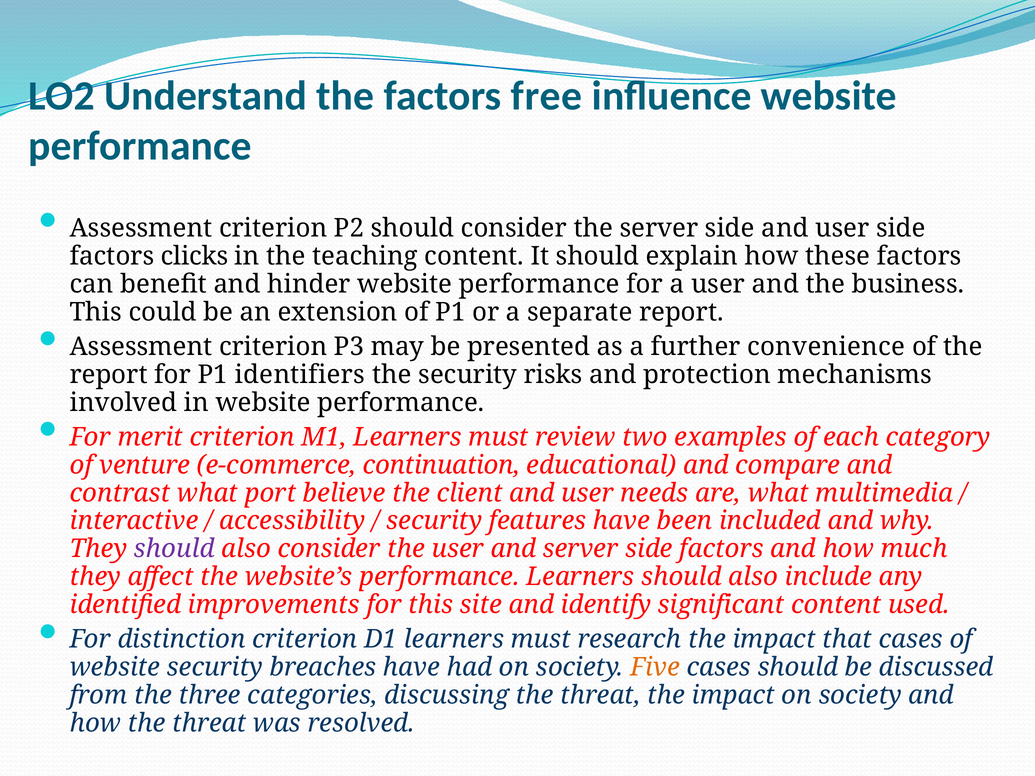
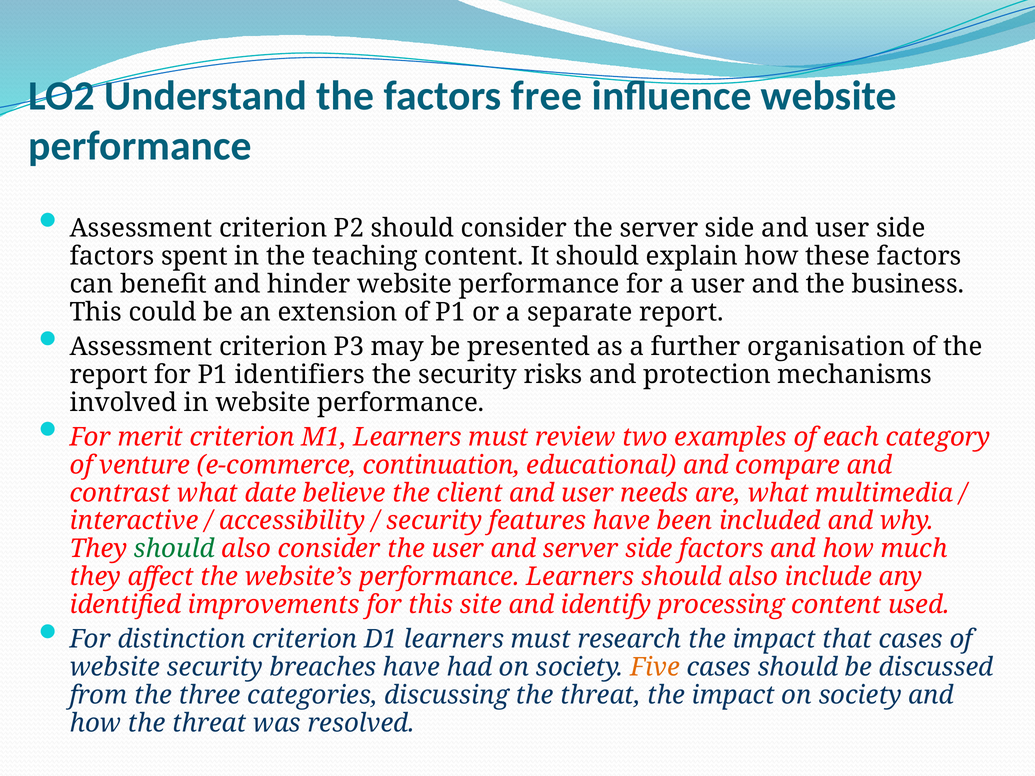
clicks: clicks -> spent (194, 256)
convenience: convenience -> organisation (826, 347)
port: port -> date (271, 493)
should colour: purple -> green (174, 549)
significant: significant -> processing (721, 605)
